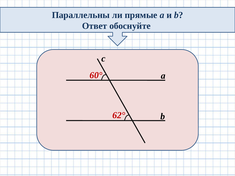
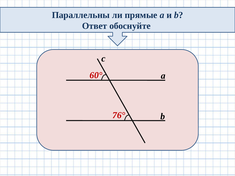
62°: 62° -> 76° (119, 115)
